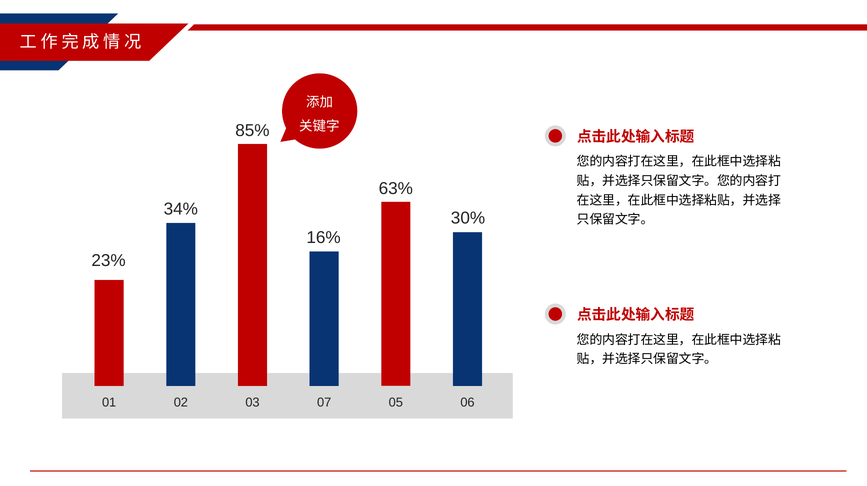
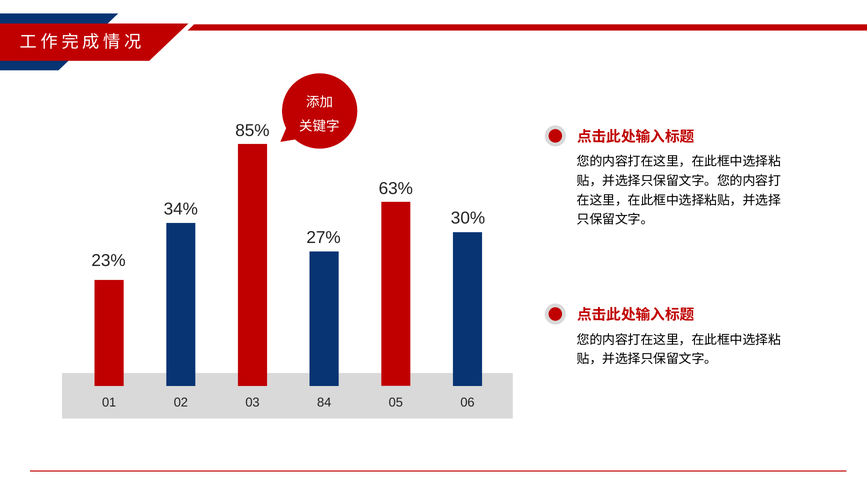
16%: 16% -> 27% (324, 237)
07: 07 -> 84 (324, 402)
